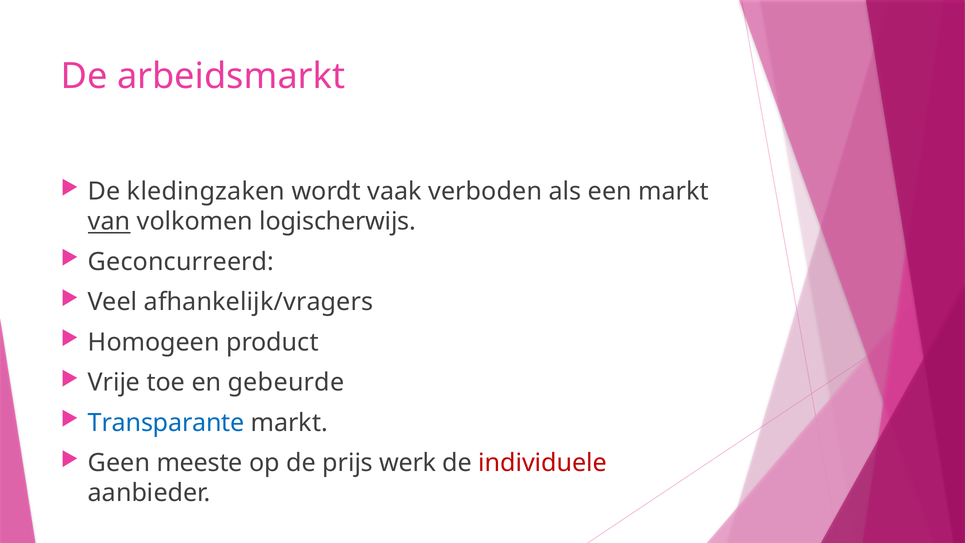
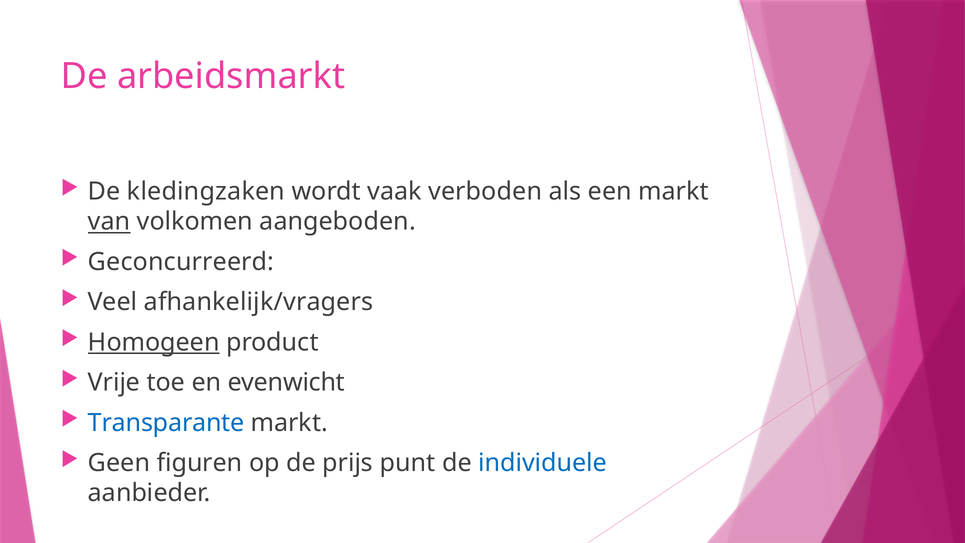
logischerwijs: logischerwijs -> aangeboden (338, 222)
Homogeen underline: none -> present (154, 342)
gebeurde: gebeurde -> evenwicht (286, 382)
meeste: meeste -> figuren (200, 463)
werk: werk -> punt (408, 463)
individuele colour: red -> blue (543, 463)
